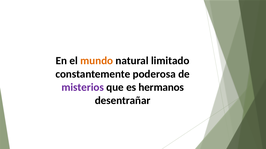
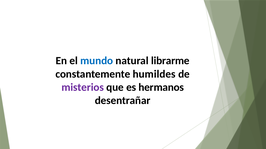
mundo colour: orange -> blue (97, 61)
limitado: limitado -> librarme (170, 61)
poderosa: poderosa -> humildes (154, 74)
